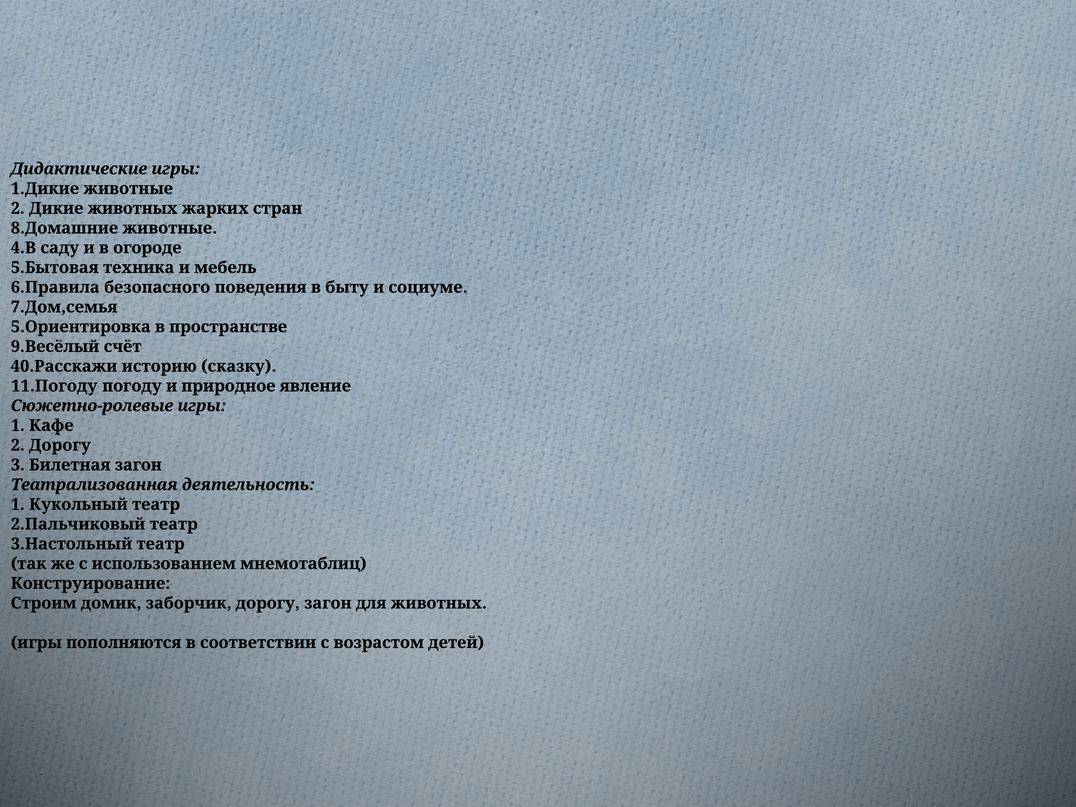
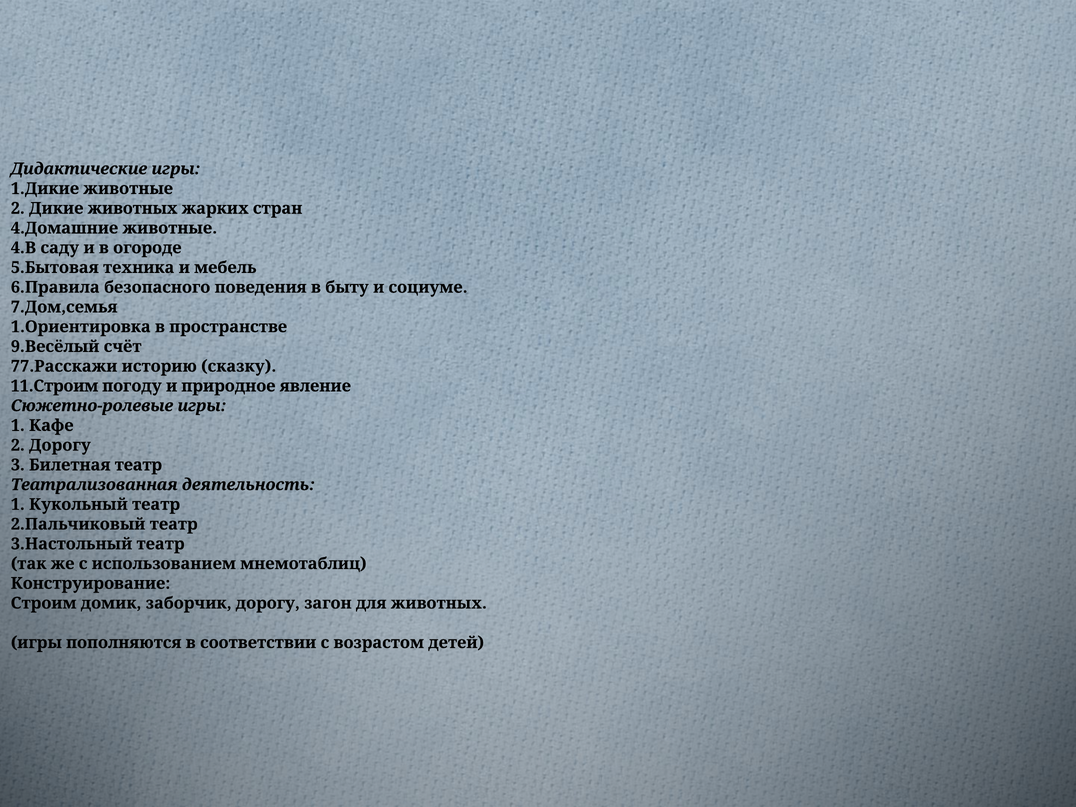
8.Домашние: 8.Домашние -> 4.Домашние (64, 228)
5.Ориентировка: 5.Ориентировка -> 1.Ориентировка (81, 327)
40.Расскажи: 40.Расскажи -> 77.Расскажи (64, 366)
11.Погоду: 11.Погоду -> 11.Строим (54, 386)
Билетная загон: загон -> театр (138, 465)
